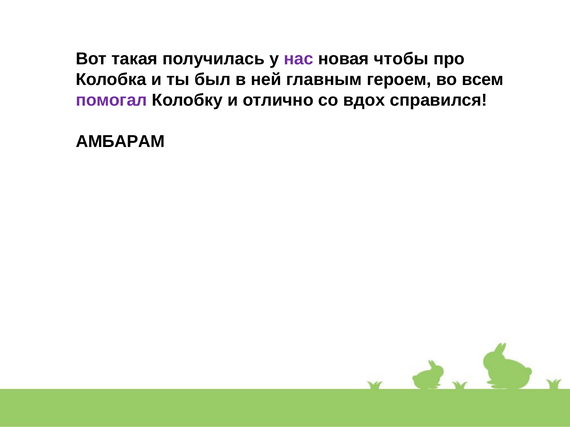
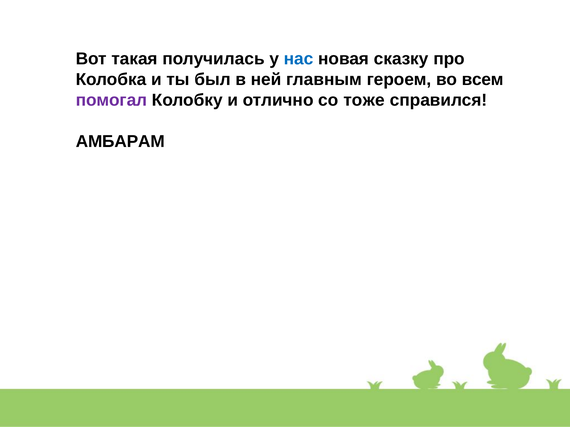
нас colour: purple -> blue (299, 59)
чтобы: чтобы -> сказку (401, 59)
вдох: вдох -> тоже (364, 100)
